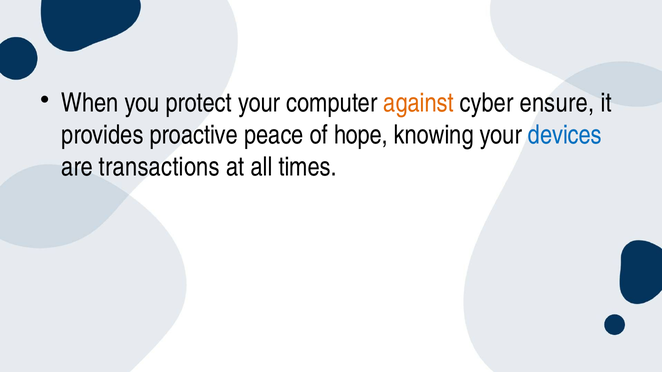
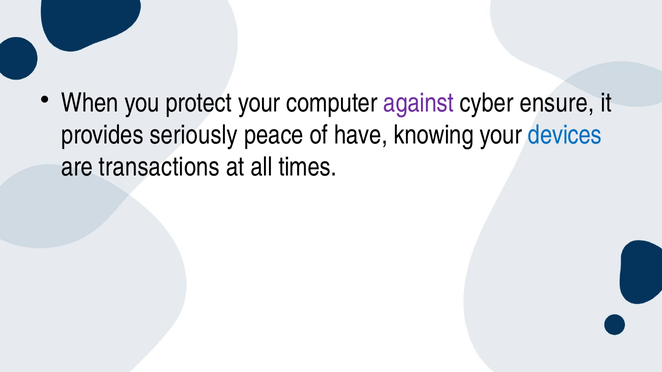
against colour: orange -> purple (419, 103)
proactive: proactive -> seriously (194, 135)
hope: hope -> have (361, 135)
